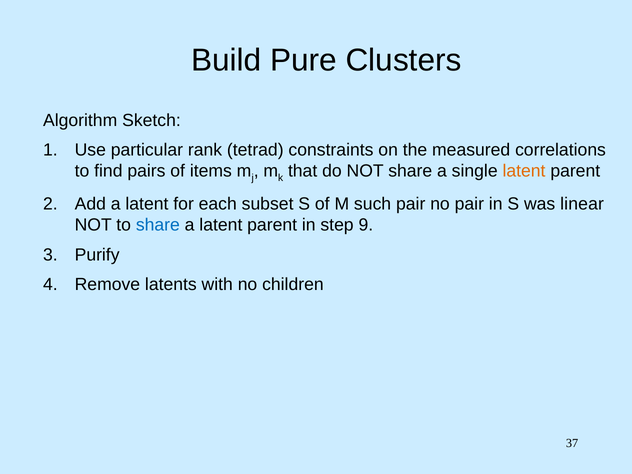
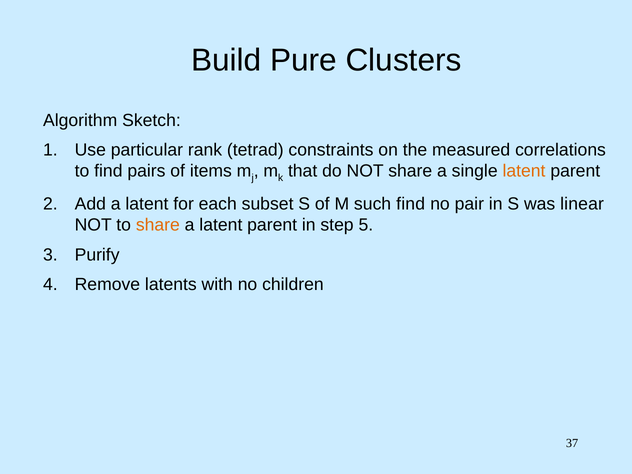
such pair: pair -> find (411, 204)
share colour: blue -> orange (158, 225)
9: 9 -> 5 (366, 225)
